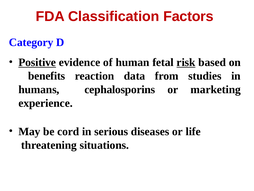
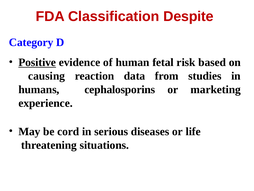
Factors: Factors -> Despite (188, 16)
risk underline: present -> none (186, 62)
benefits: benefits -> causing (47, 76)
